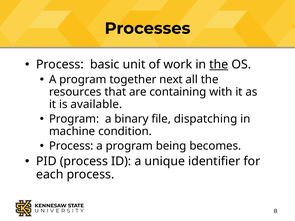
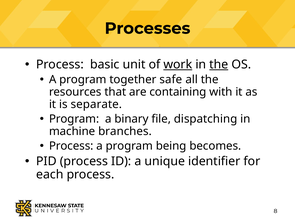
work underline: none -> present (178, 65)
next: next -> safe (171, 80)
available: available -> separate (96, 104)
condition: condition -> branches (125, 131)
